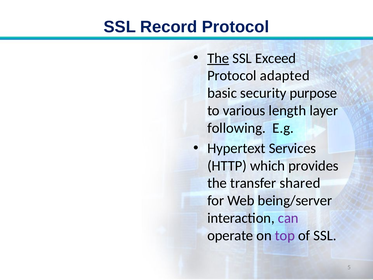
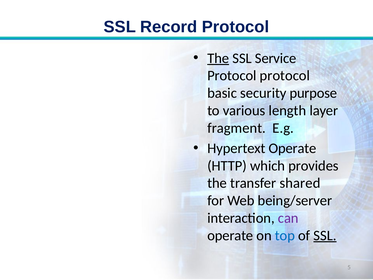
Exceed: Exceed -> Service (276, 58)
Protocol adapted: adapted -> protocol (285, 76)
following: following -> fragment (237, 128)
Hypertext Services: Services -> Operate (292, 148)
top colour: purple -> blue (285, 235)
SSL underline: none -> present (325, 235)
